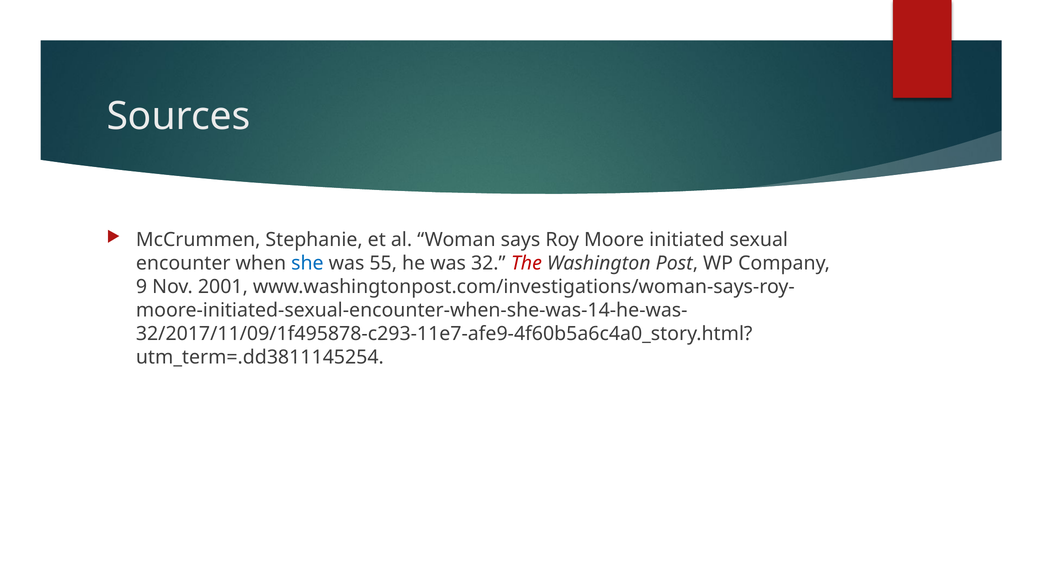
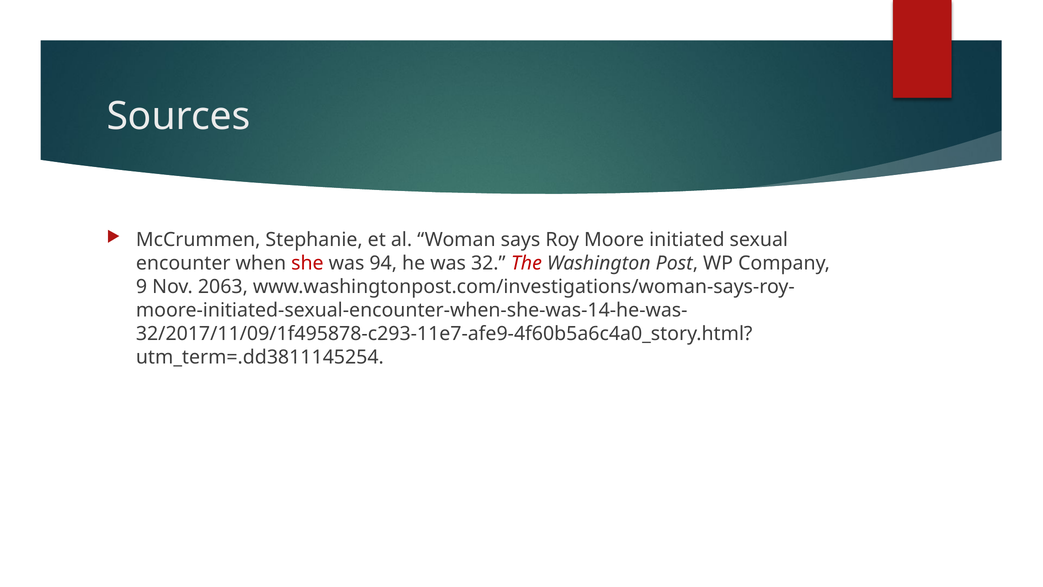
she colour: blue -> red (307, 263)
55: 55 -> 94 (383, 263)
2001: 2001 -> 2063 (223, 287)
